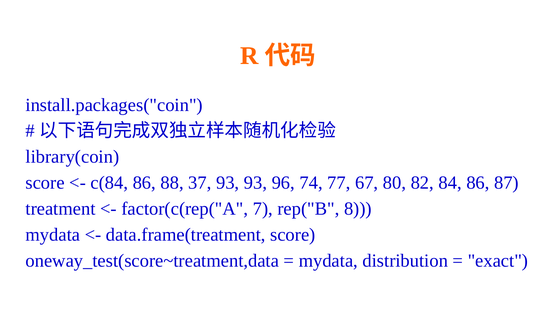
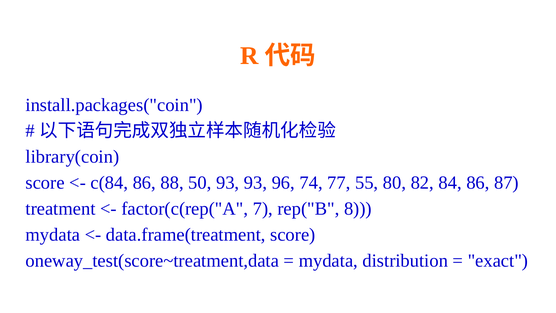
37: 37 -> 50 (200, 183)
67: 67 -> 55 (367, 183)
